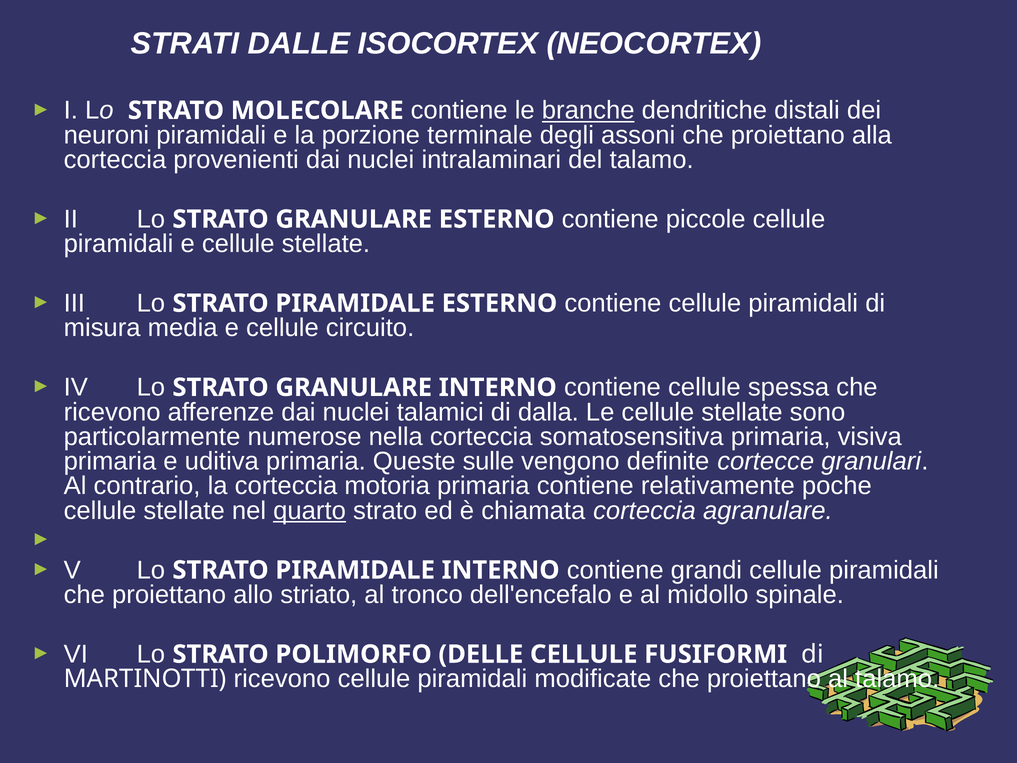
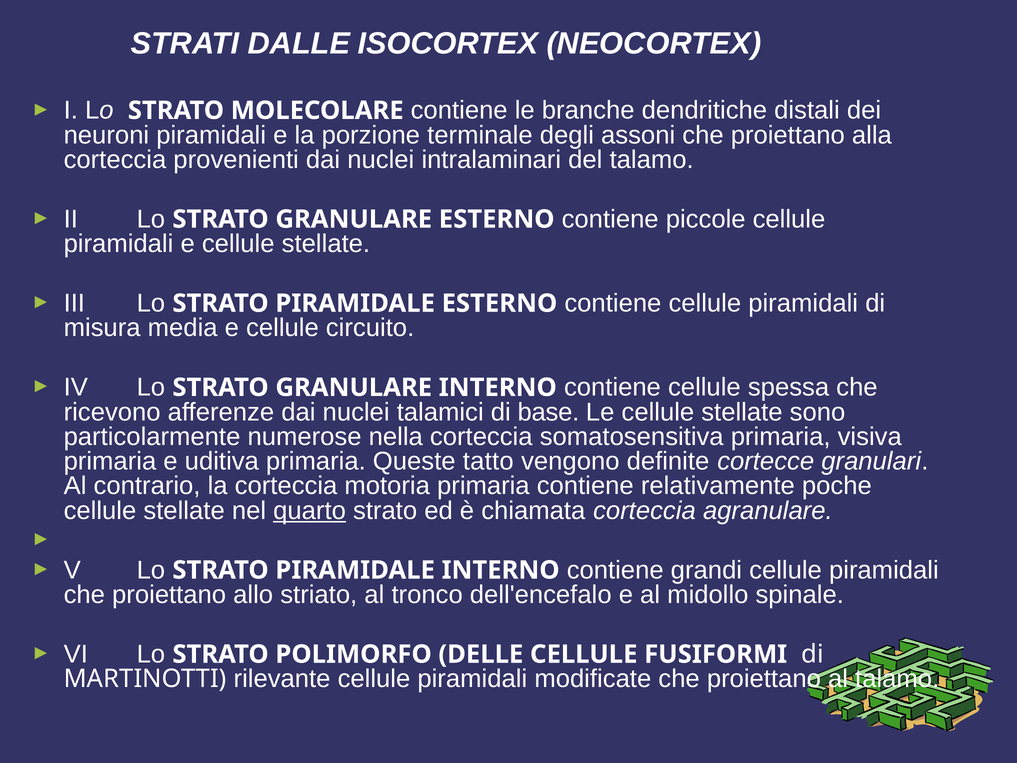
branche underline: present -> none (588, 110)
dalla: dalla -> base (548, 412)
sulle: sulle -> tatto (488, 461)
MARTINOTTI ricevono: ricevono -> rilevante (282, 679)
